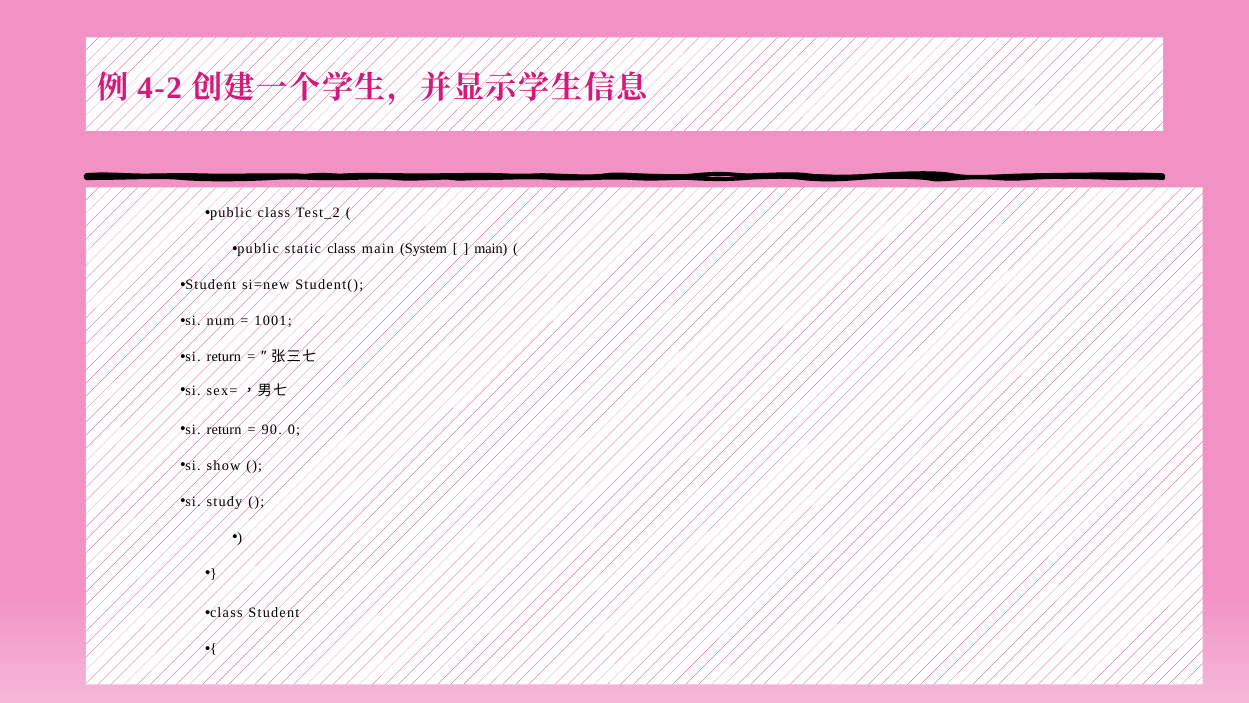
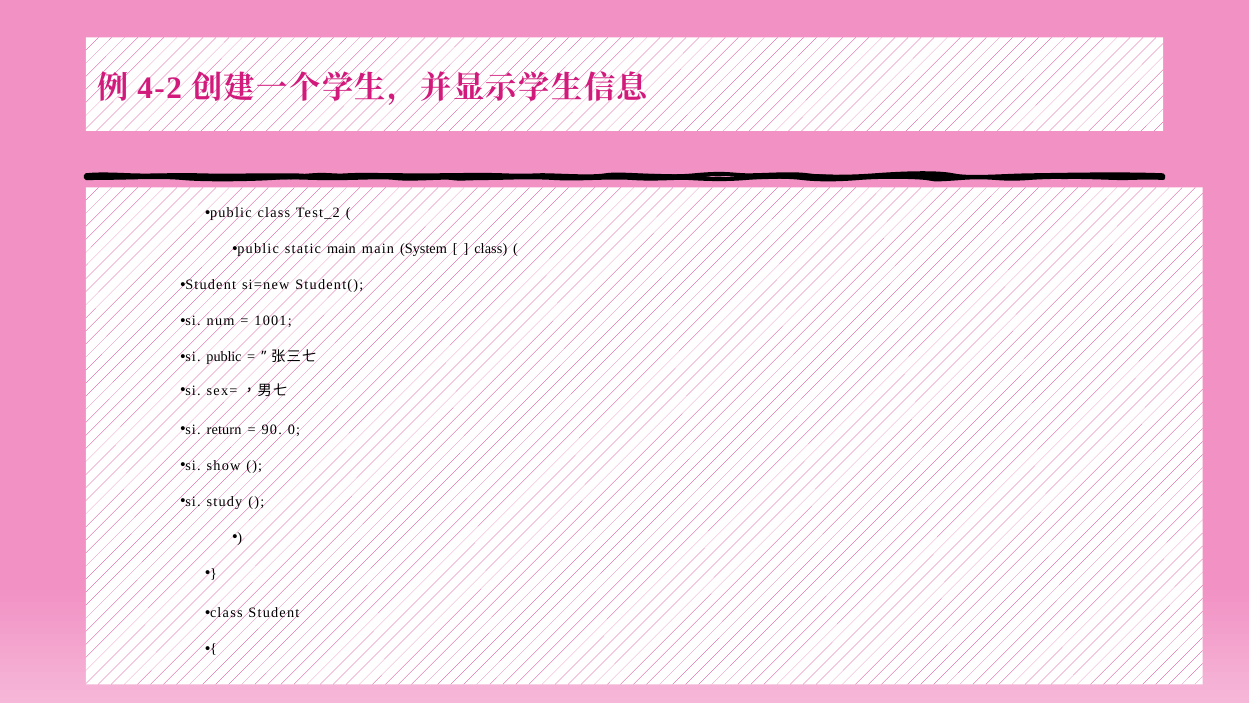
static class: class -> main (341, 249)
main: main -> class (491, 249)
return: return -> public (224, 357)
